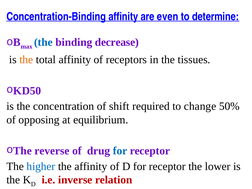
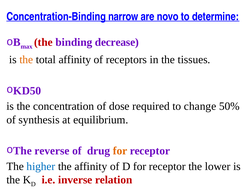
Concentration-Binding affinity: affinity -> narrow (123, 17)
even: even -> novo (168, 17)
the colour: blue -> red (43, 42)
shift: shift -> dose (119, 106)
opposing: opposing -> synthesis (39, 120)
for colour: blue -> orange (120, 151)
